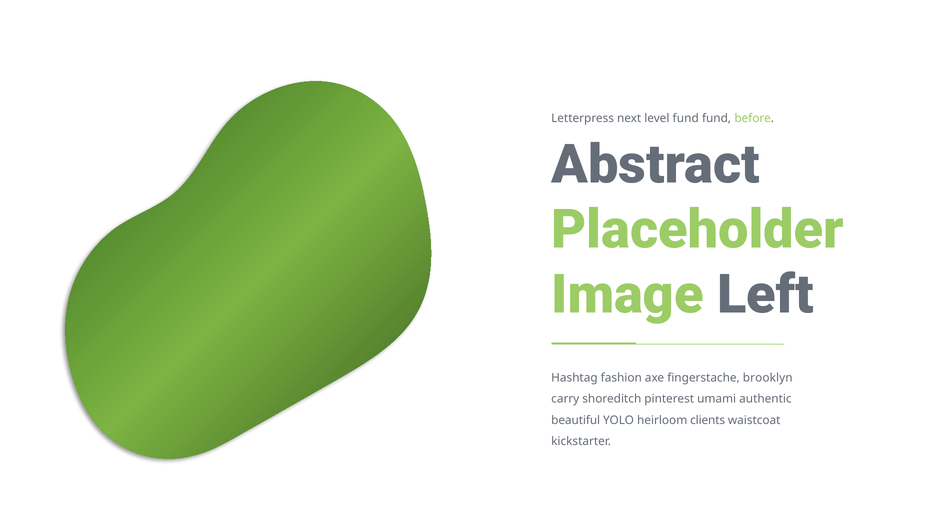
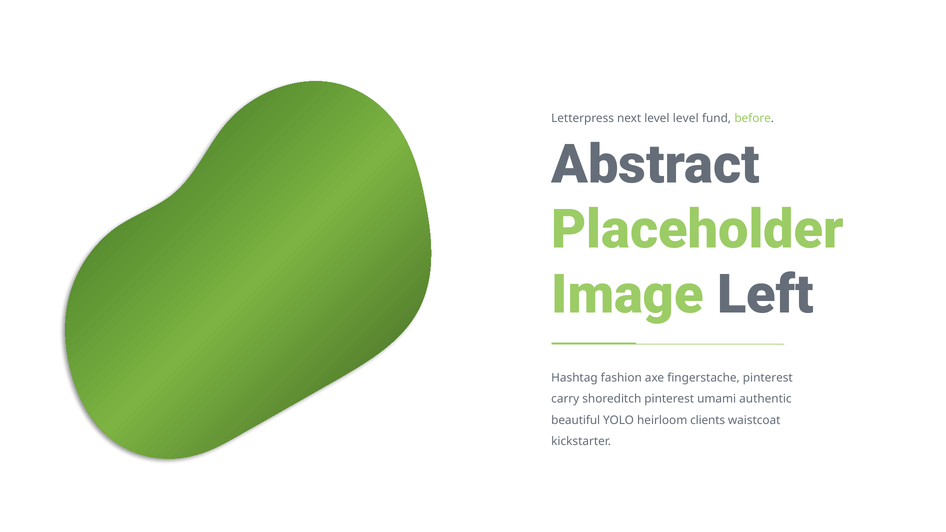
level fund: fund -> level (686, 119)
fingerstache brooklyn: brooklyn -> pinterest (768, 378)
